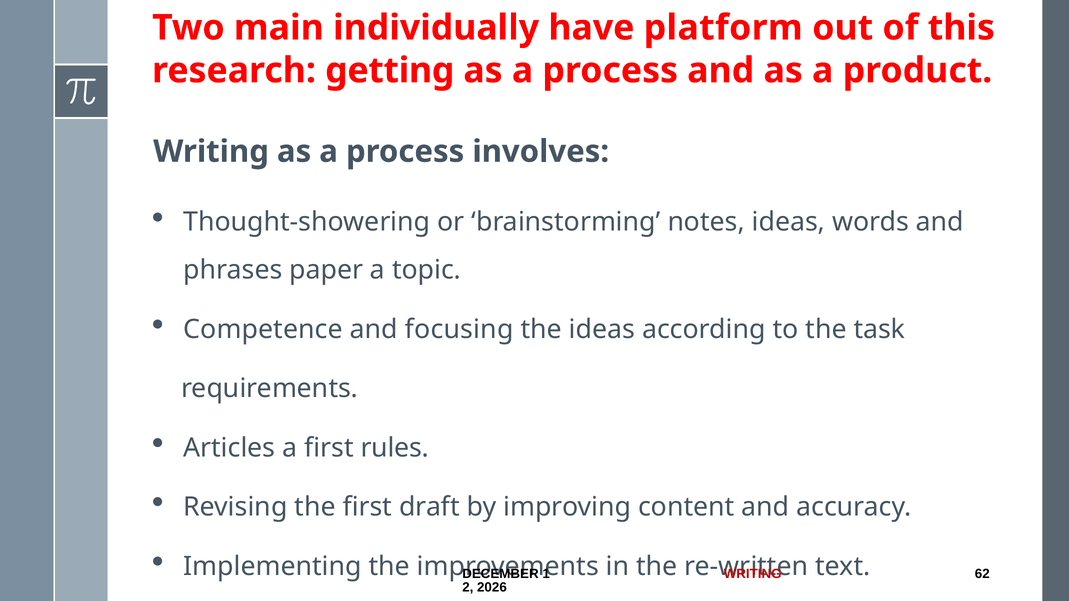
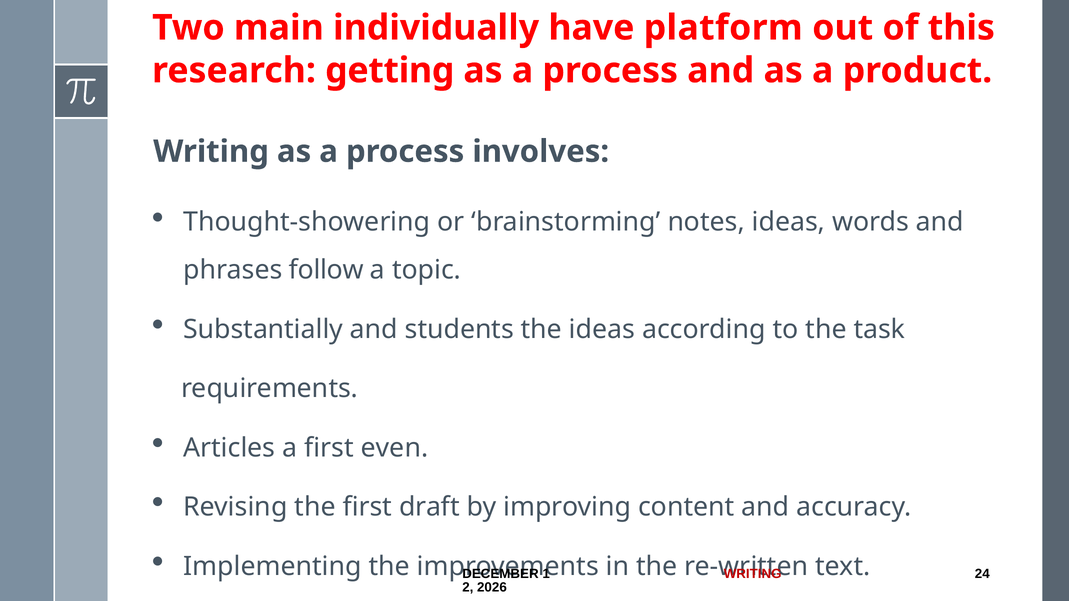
paper: paper -> follow (326, 270)
Competence: Competence -> Substantially (263, 330)
focusing: focusing -> students (459, 330)
rules: rules -> even (395, 448)
62: 62 -> 24 (982, 574)
